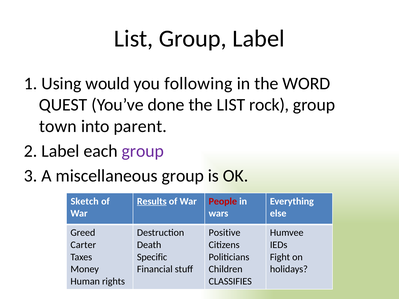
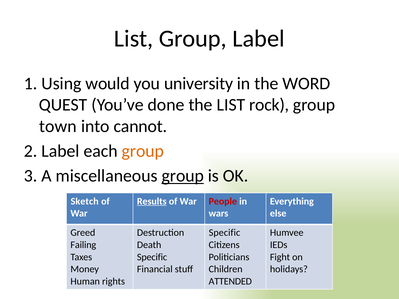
following: following -> university (199, 84)
parent: parent -> cannot (140, 126)
group colour: purple -> orange (143, 151)
group underline: none -> present (183, 176)
Positive: Positive -> Specific (225, 233)
Carter: Carter -> Failing (83, 245)
CLASSIFIES: CLASSIFIES -> ATTENDED (230, 282)
